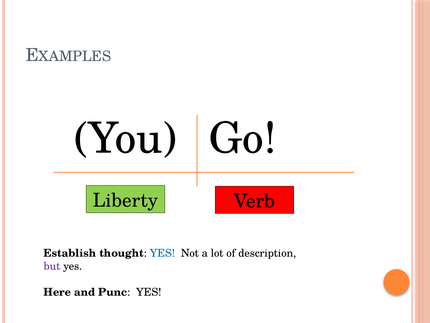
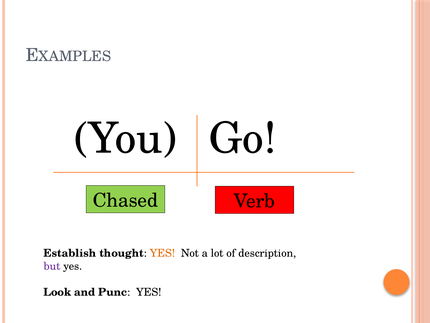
Liberty: Liberty -> Chased (125, 200)
YES colour: blue -> orange (162, 253)
Here: Here -> Look (57, 292)
